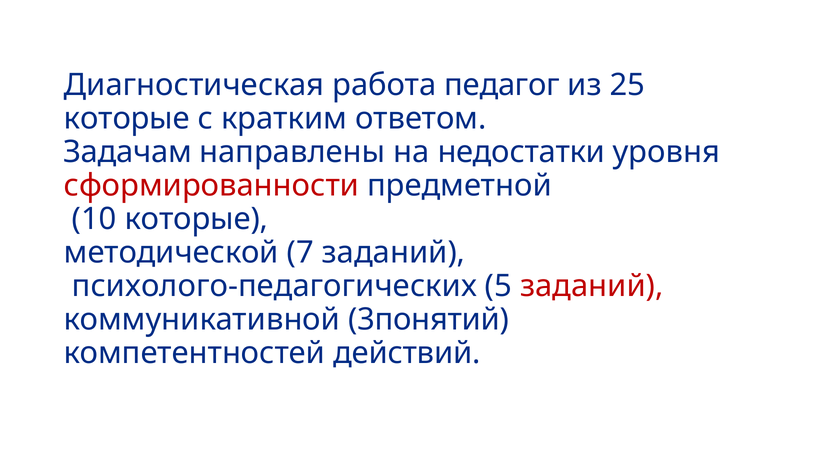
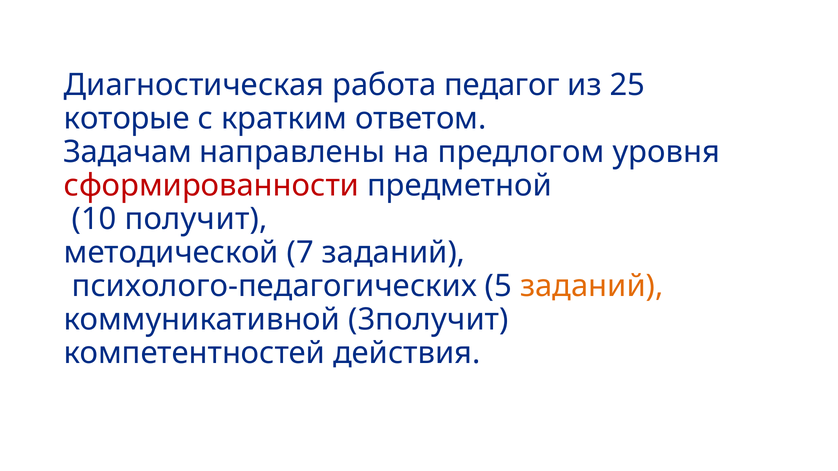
недостатки: недостатки -> предлогом (521, 152)
10 которые: которые -> получит (196, 219)
заданий colour: red -> orange (592, 286)
3понятий: 3понятий -> 3получит (428, 320)
действий: действий -> действия (407, 353)
